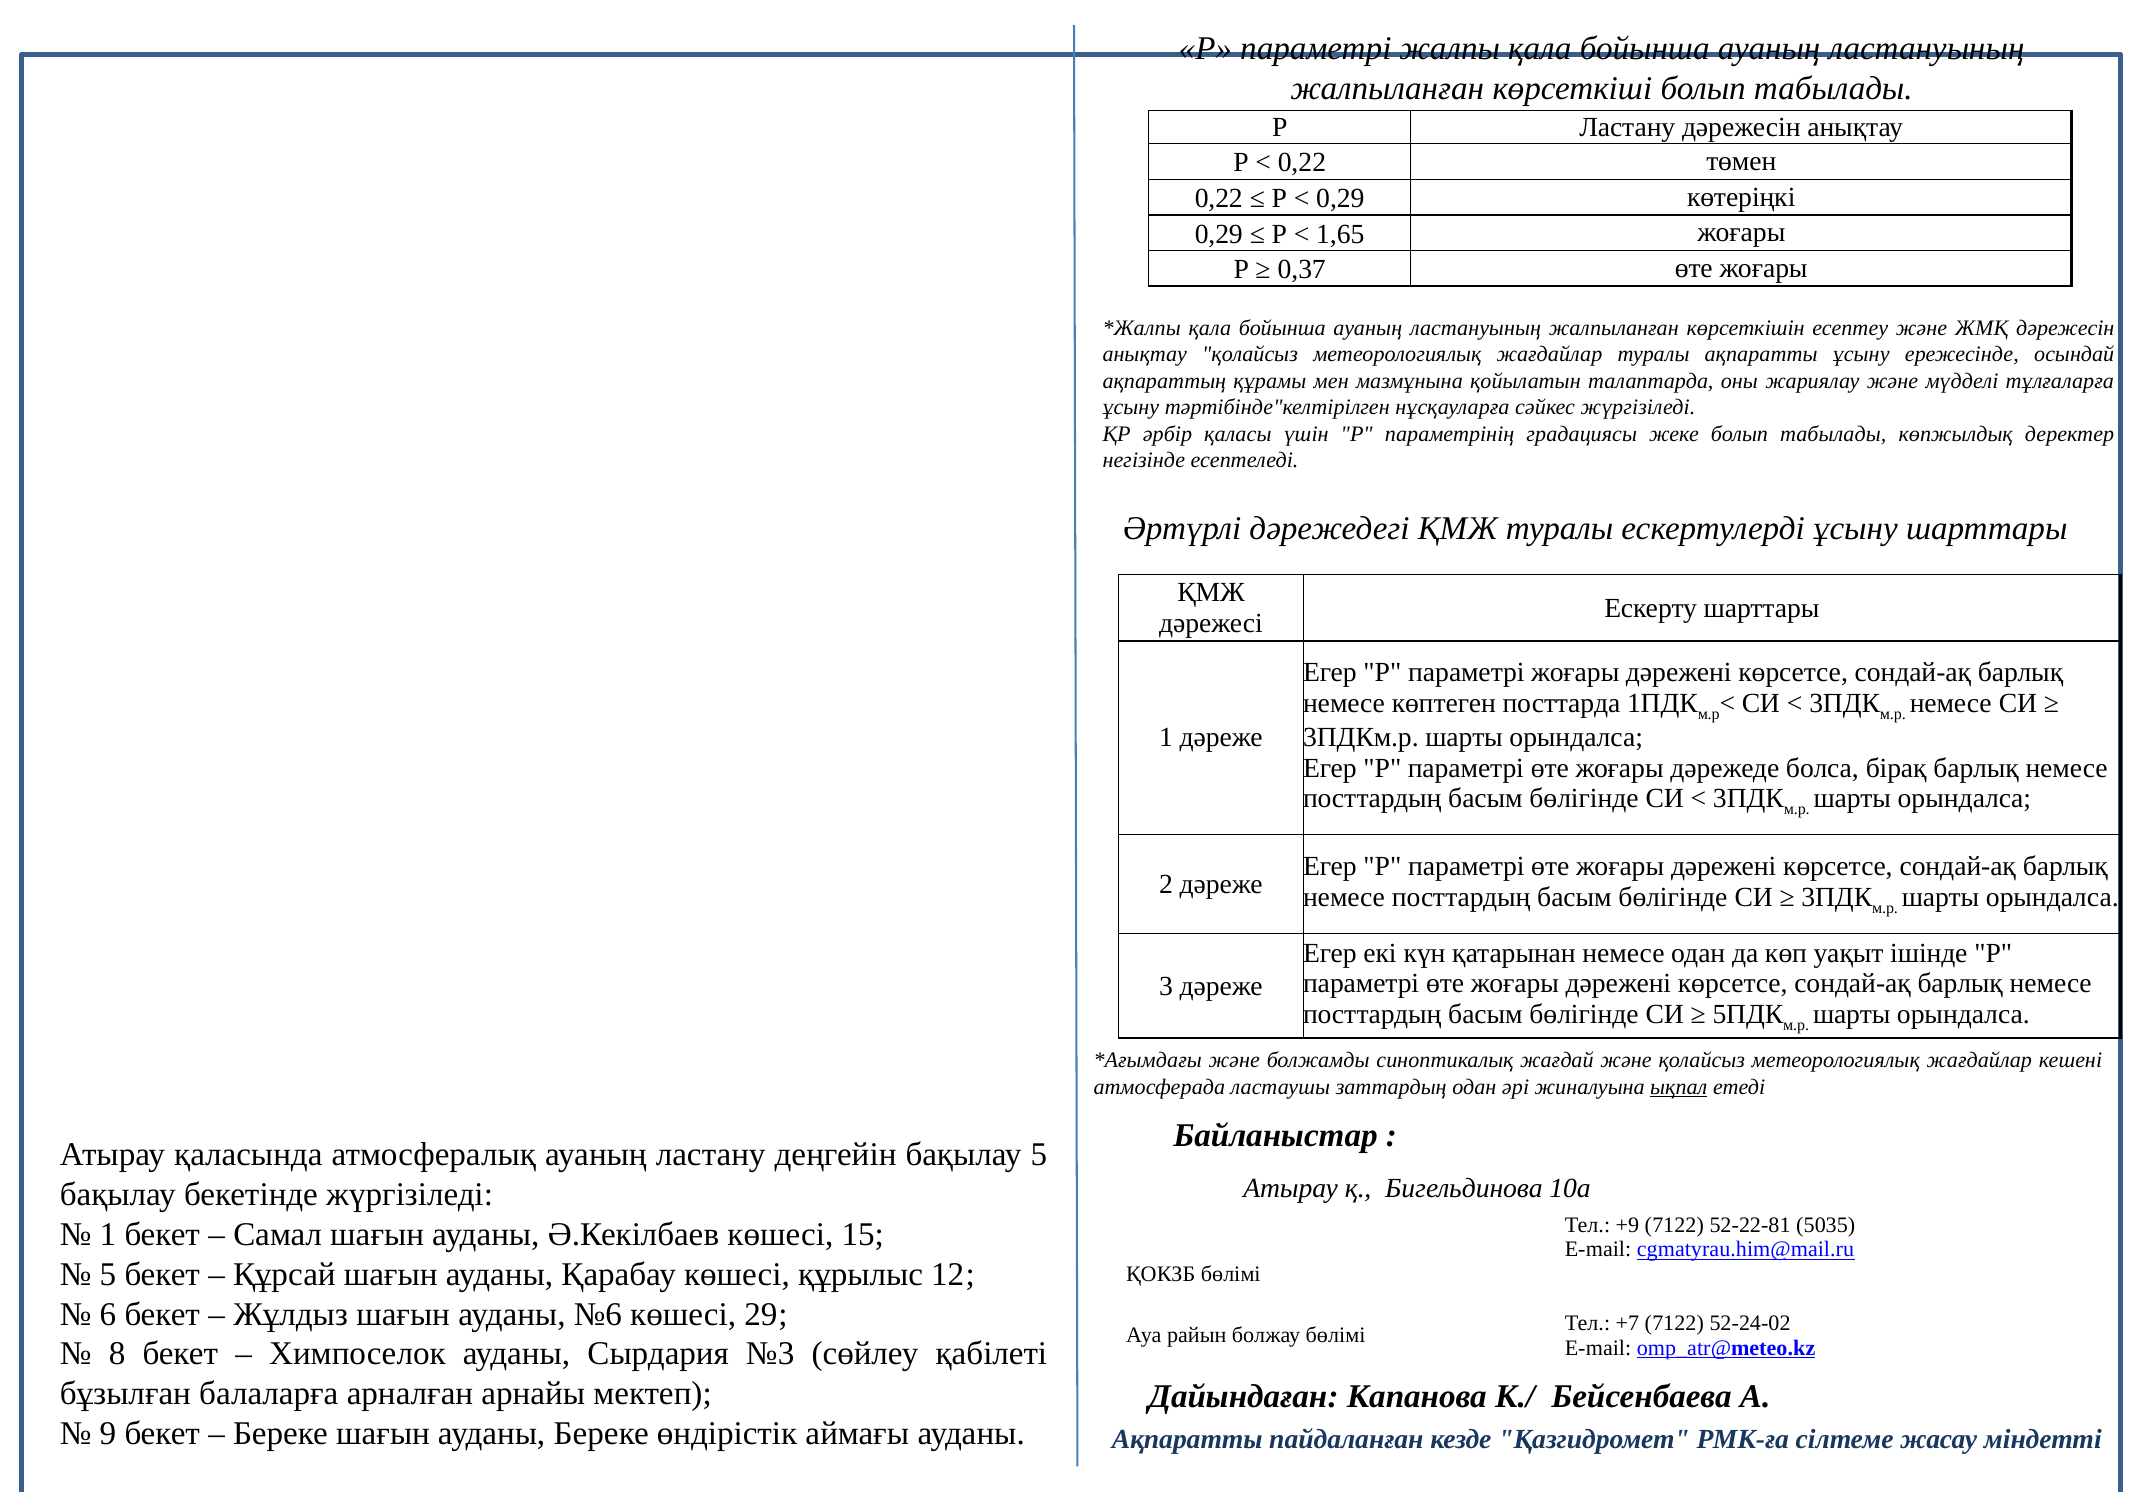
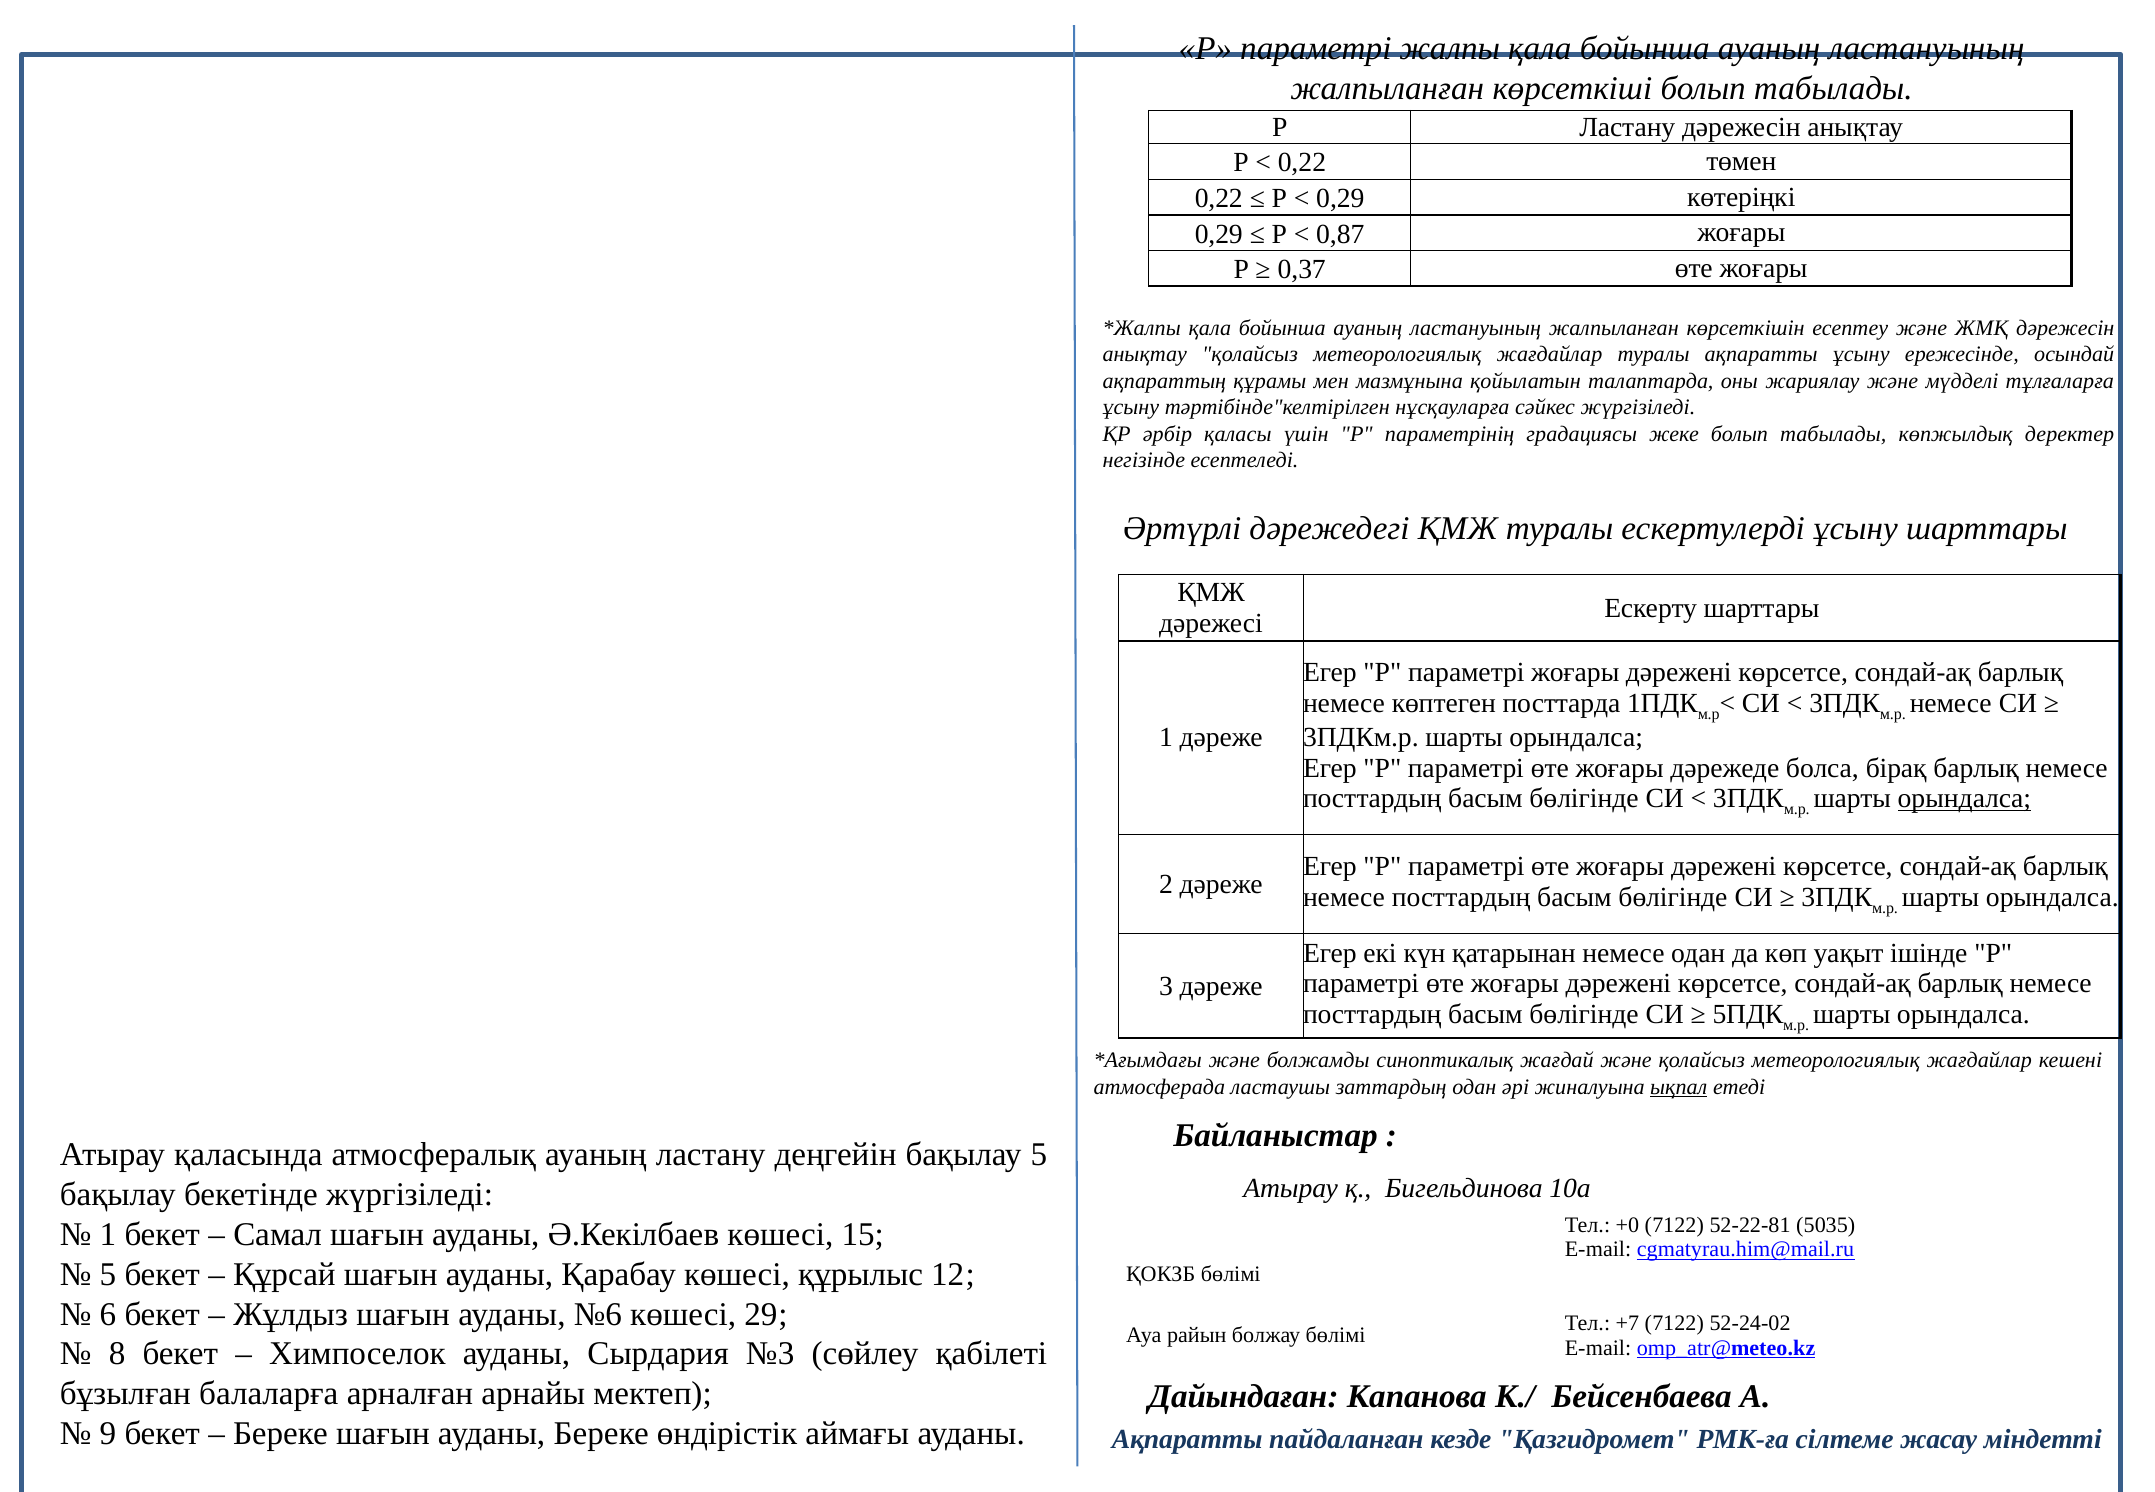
1,65: 1,65 -> 0,87 (1340, 234)
орындалса underline: none -> present (1964, 799)
+9: +9 -> +0 (1627, 1225)
